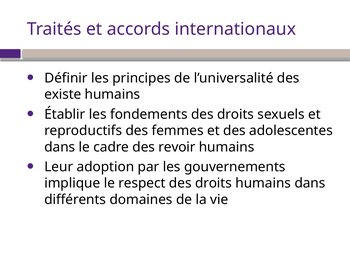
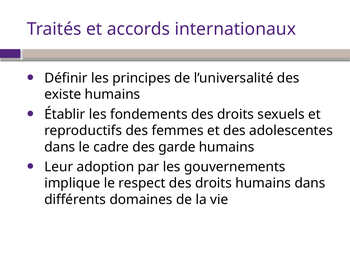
revoir: revoir -> garde (177, 147)
